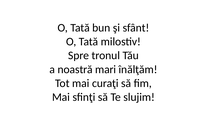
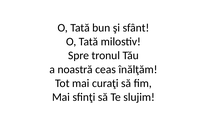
mari: mari -> ceas (106, 69)
